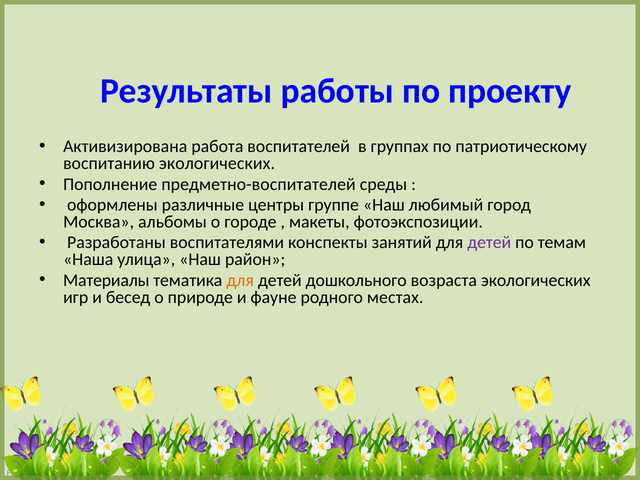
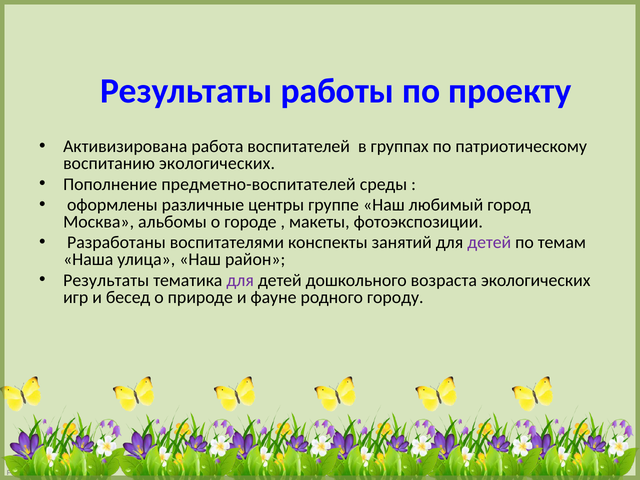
Материалы: Материалы -> Результаты (106, 280)
для colour: orange -> purple (240, 280)
местах: местах -> городу (395, 297)
